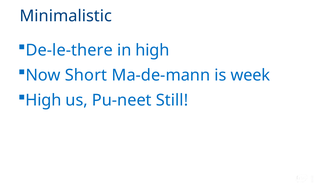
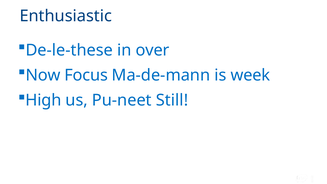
Minimalistic: Minimalistic -> Enthusiastic (66, 16)
De-le-there: De-le-there -> De-le-these (69, 50)
in high: high -> over (152, 50)
Short: Short -> Focus (86, 75)
